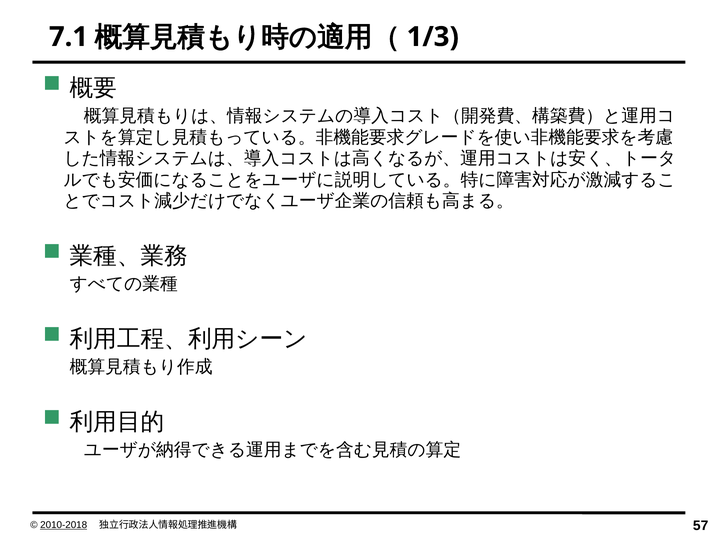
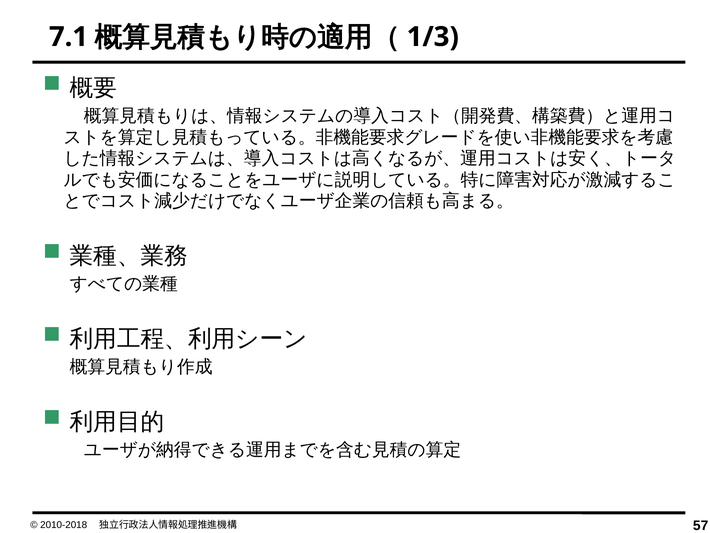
2010-2018 underline: present -> none (64, 525)
